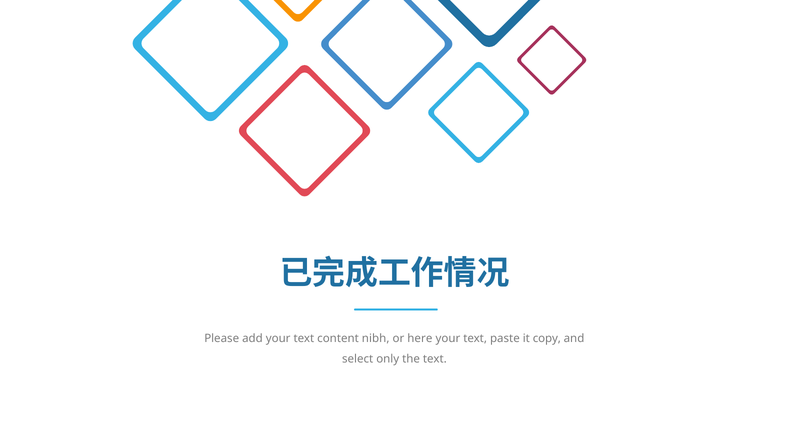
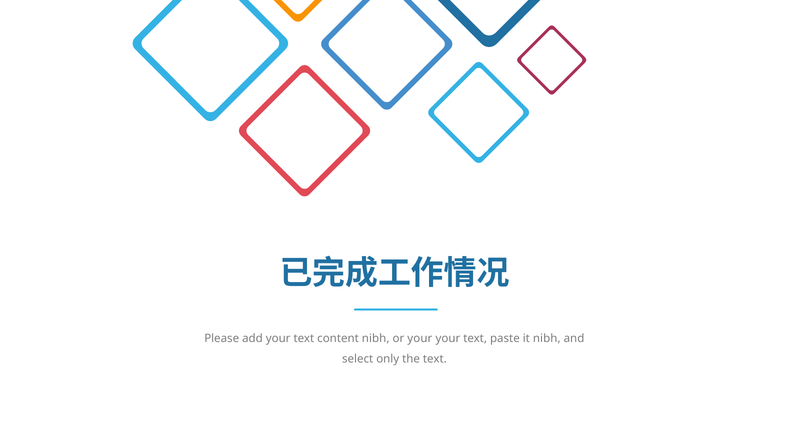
or here: here -> your (420, 338)
it copy: copy -> nibh (547, 338)
